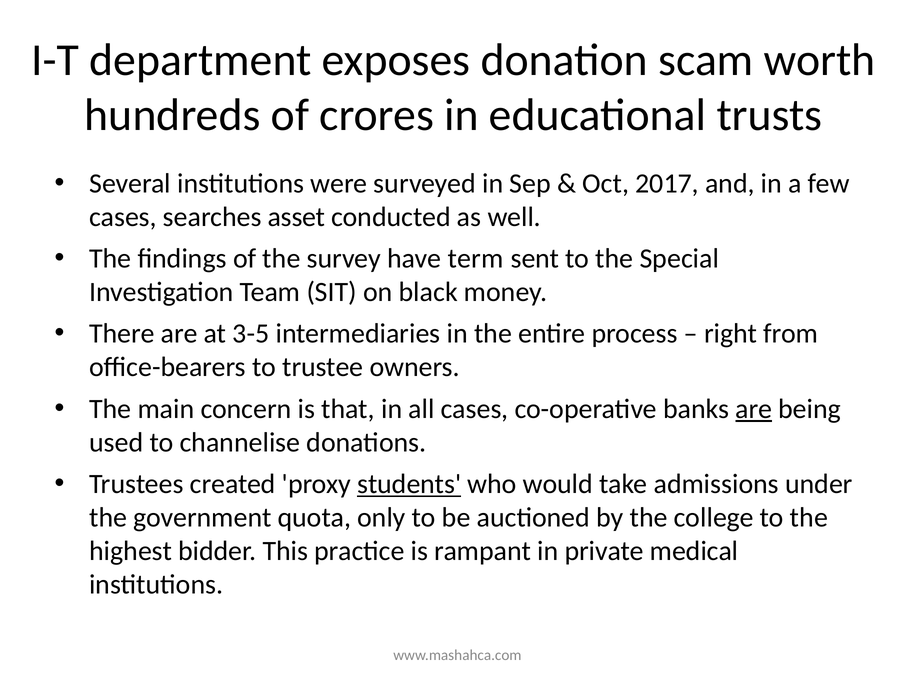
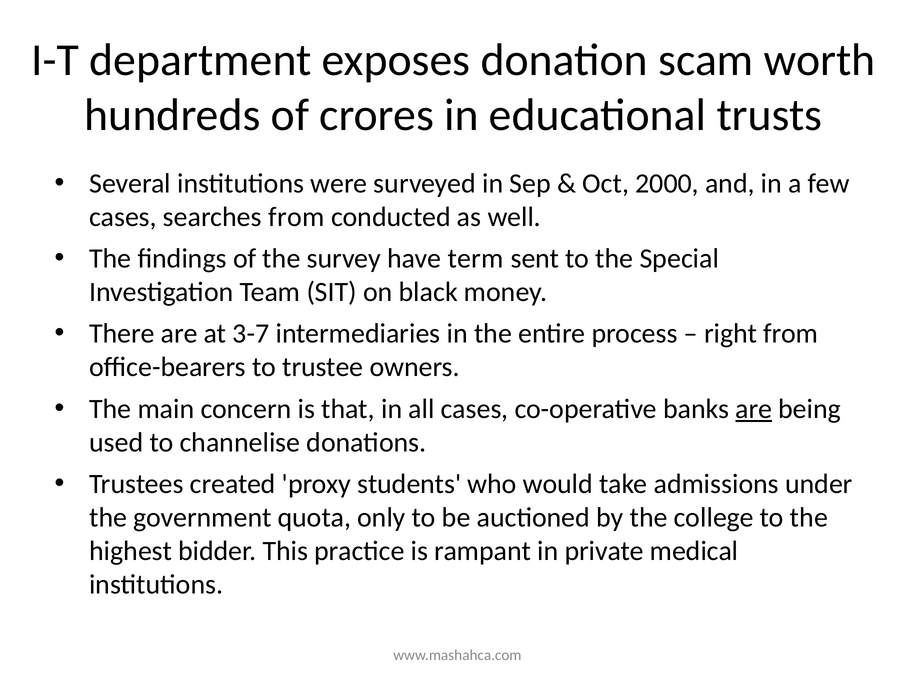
2017: 2017 -> 2000 (667, 183)
searches asset: asset -> from (296, 217)
3-5: 3-5 -> 3-7 (251, 334)
students underline: present -> none (409, 484)
